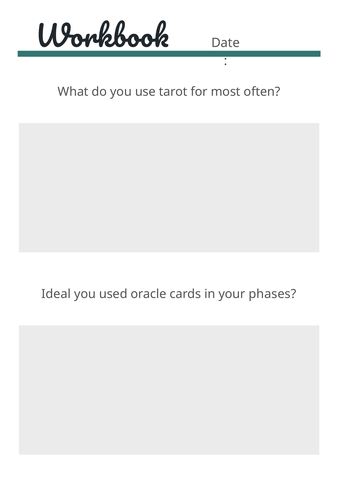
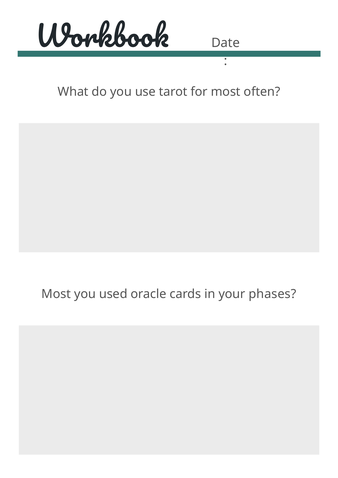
Ideal: Ideal -> Most (56, 294)
